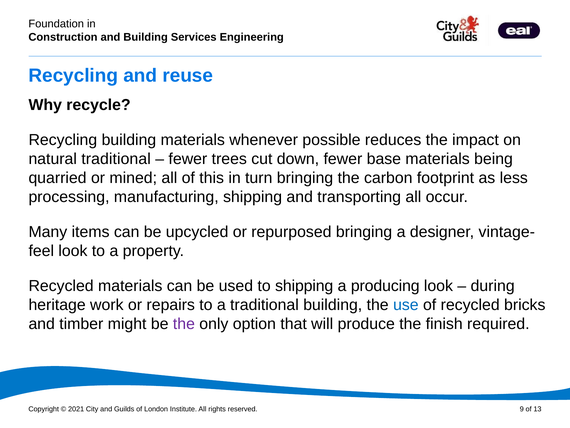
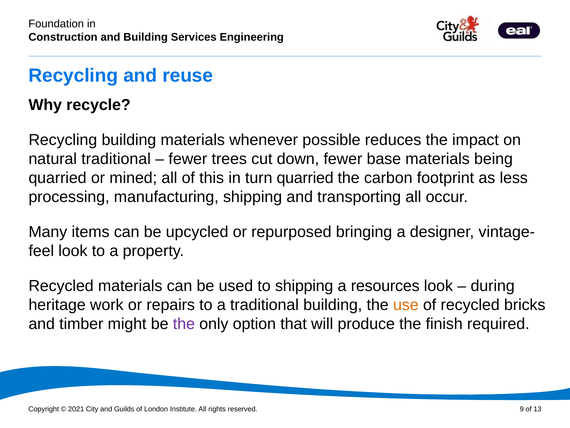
turn bringing: bringing -> quarried (305, 178)
producing: producing -> resources (385, 285)
use colour: blue -> orange (406, 304)
